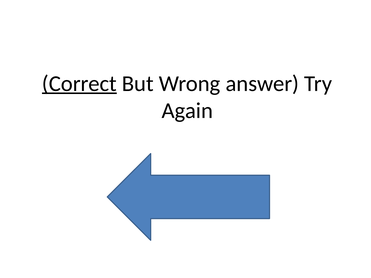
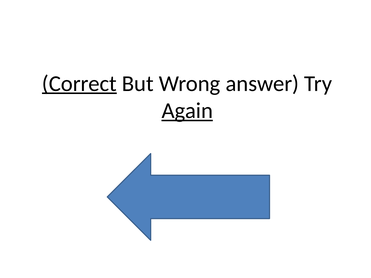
Again underline: none -> present (187, 111)
